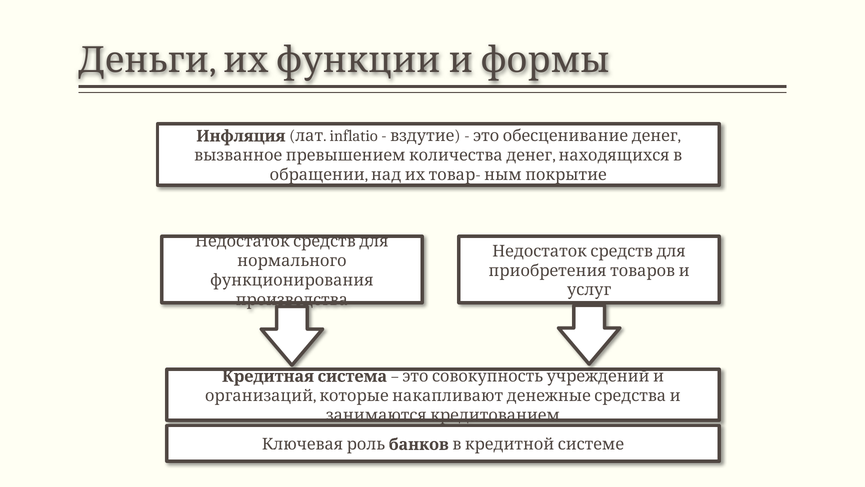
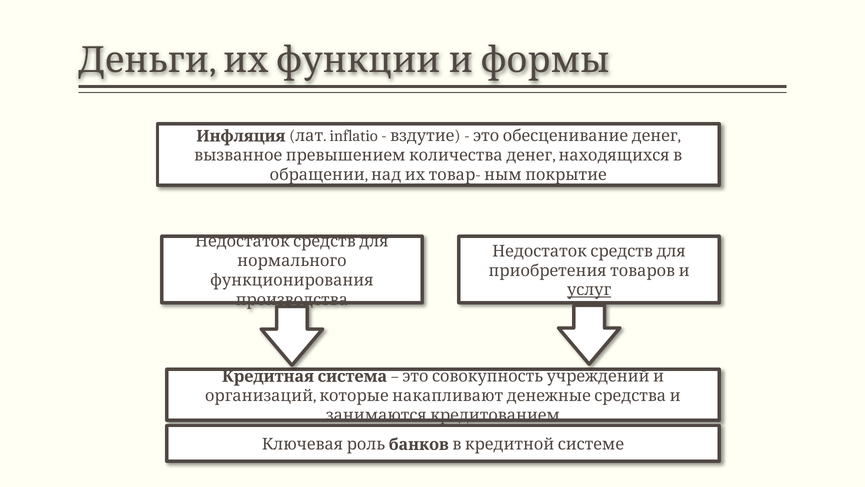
услуг underline: none -> present (589, 290)
